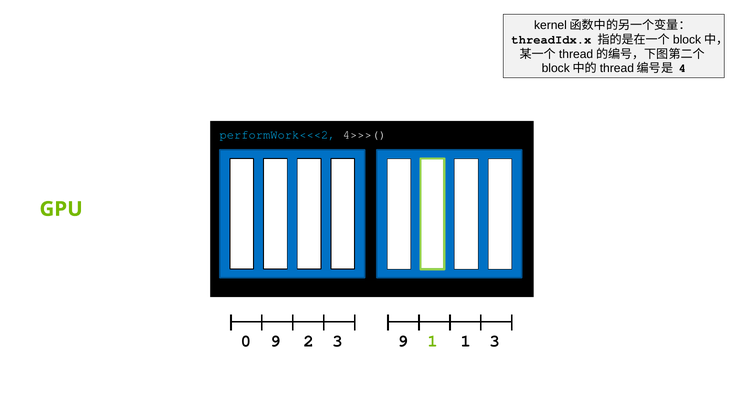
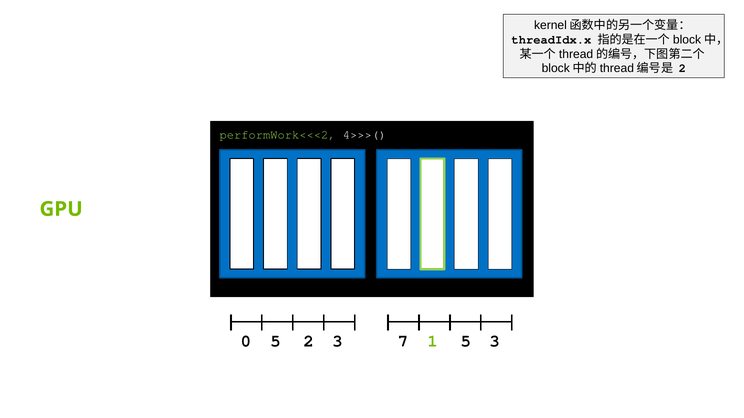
4: 4 -> 2 (682, 69)
performWork<<<2 colour: light blue -> light green (278, 135)
0 9: 9 -> 5 (275, 342)
3 9: 9 -> 7 (403, 342)
1 1: 1 -> 5 (466, 342)
